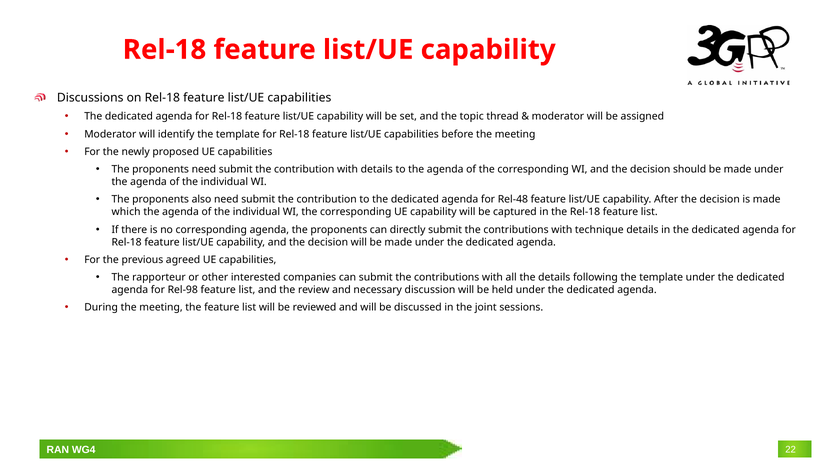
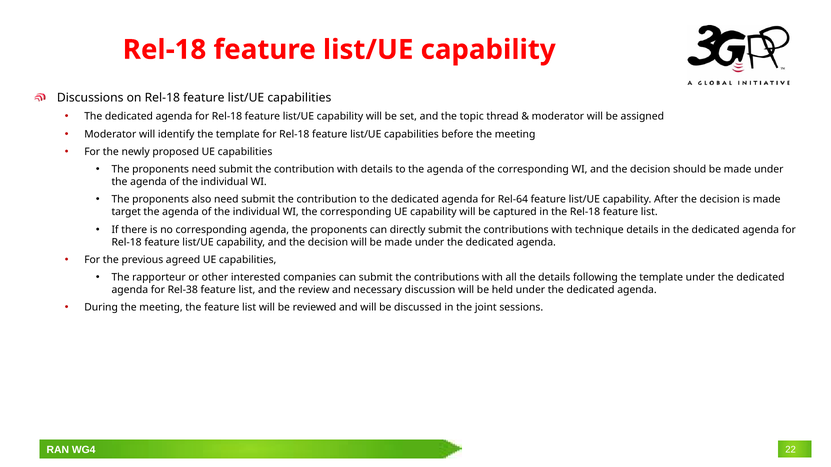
Rel-48: Rel-48 -> Rel-64 (513, 200)
which: which -> target (126, 212)
Rel-98: Rel-98 -> Rel-38 (183, 290)
